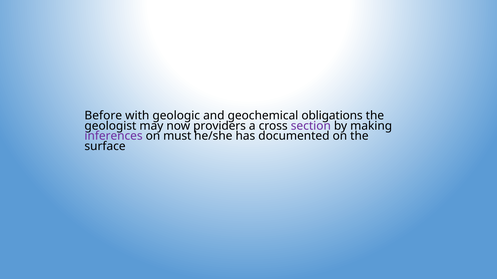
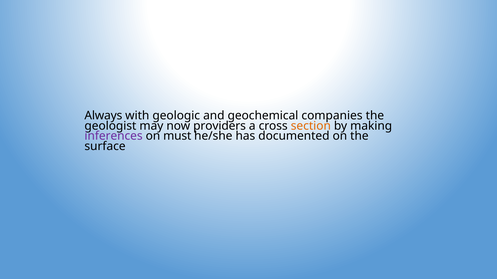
Before: Before -> Always (103, 116)
obligations: obligations -> companies (332, 116)
section colour: purple -> orange (311, 126)
